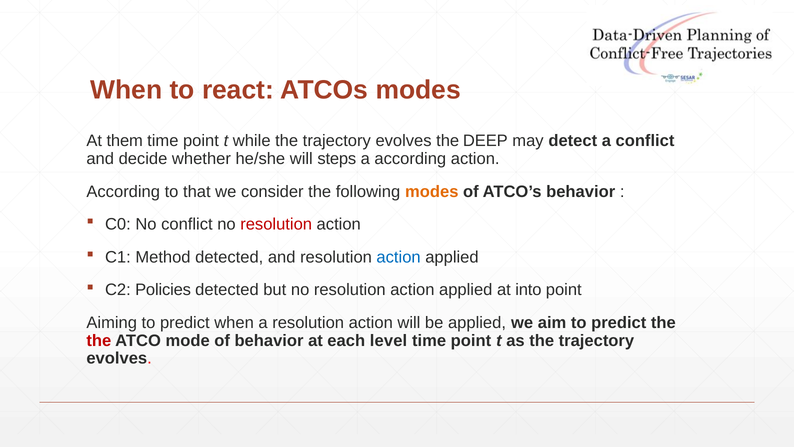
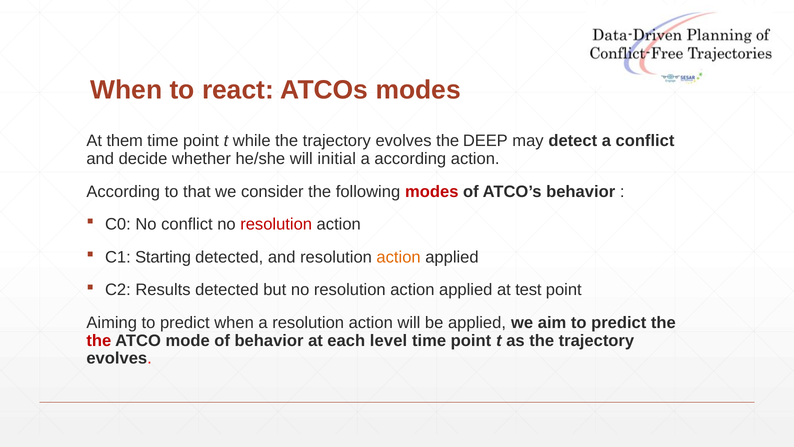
steps: steps -> initial (337, 159)
modes colour: orange -> red (432, 191)
Method: Method -> Starting (163, 257)
action colour: blue -> orange (399, 257)
Policies: Policies -> Results (163, 290)
into: into -> test (528, 290)
